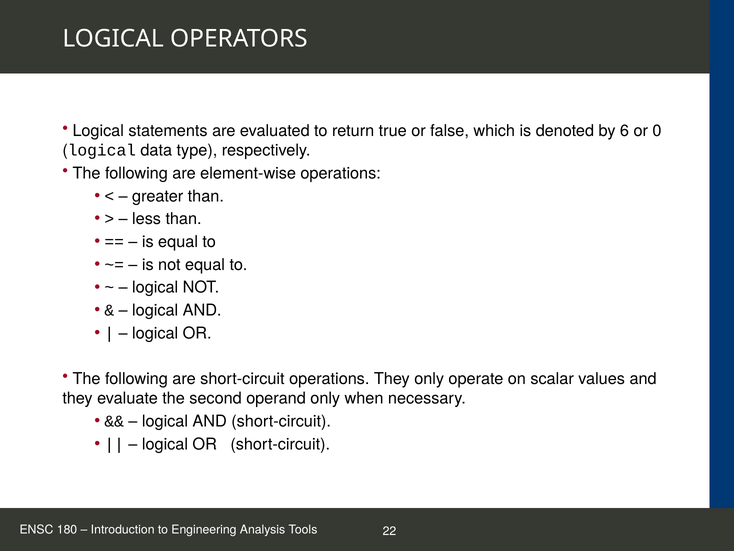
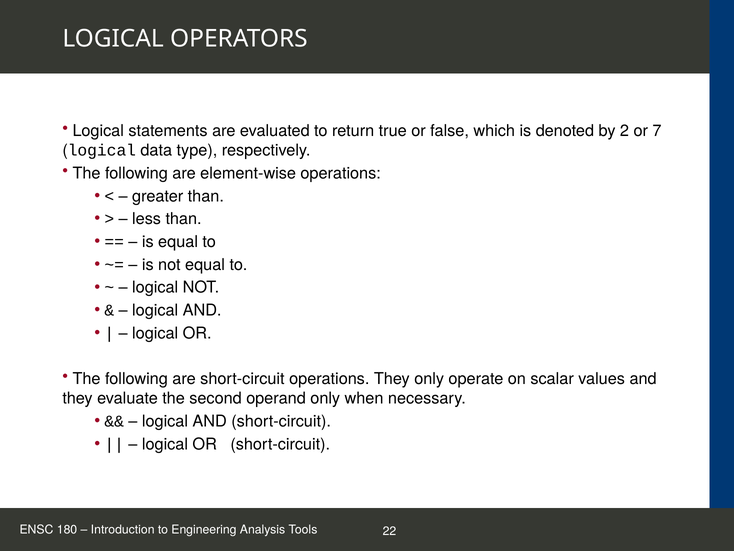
6: 6 -> 2 (624, 131)
0: 0 -> 7 (657, 131)
